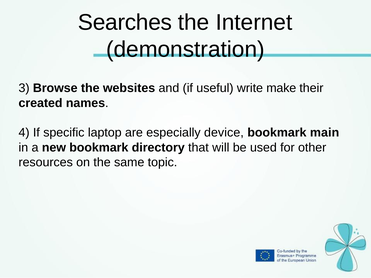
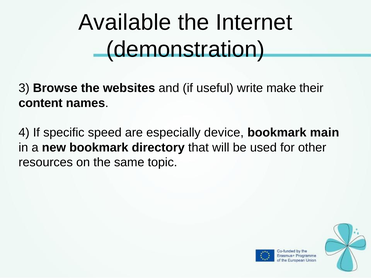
Searches: Searches -> Available (125, 22)
created: created -> content (41, 103)
laptop: laptop -> speed (105, 133)
